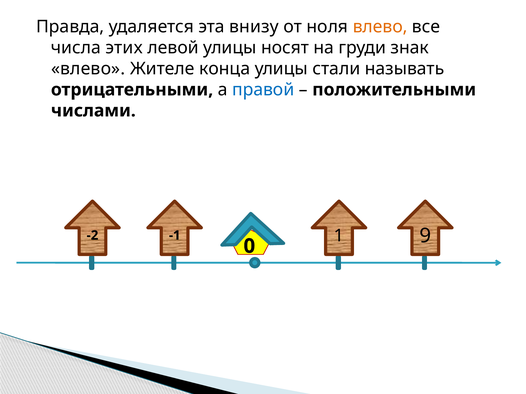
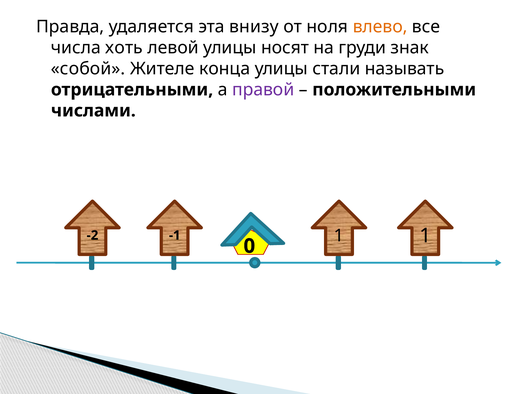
этих: этих -> хоть (124, 48)
влево: влево -> собой (88, 69)
правой colour: blue -> purple (263, 90)
9: 9 -> 1 (425, 236)
